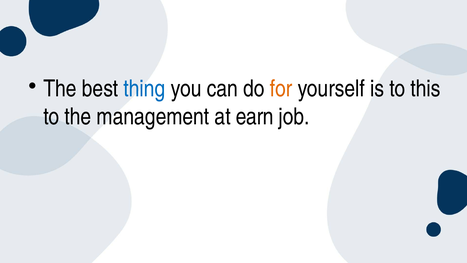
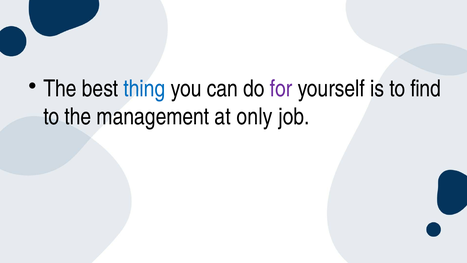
for colour: orange -> purple (281, 88)
this: this -> find (426, 88)
earn: earn -> only (255, 117)
